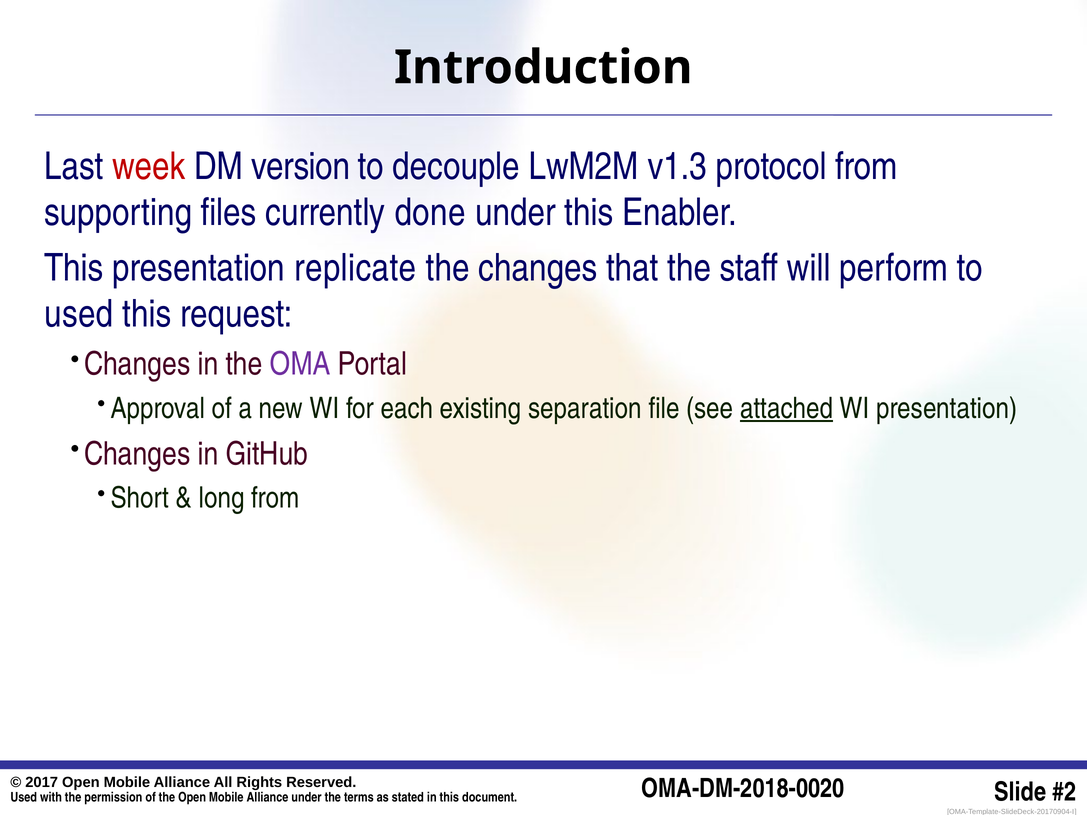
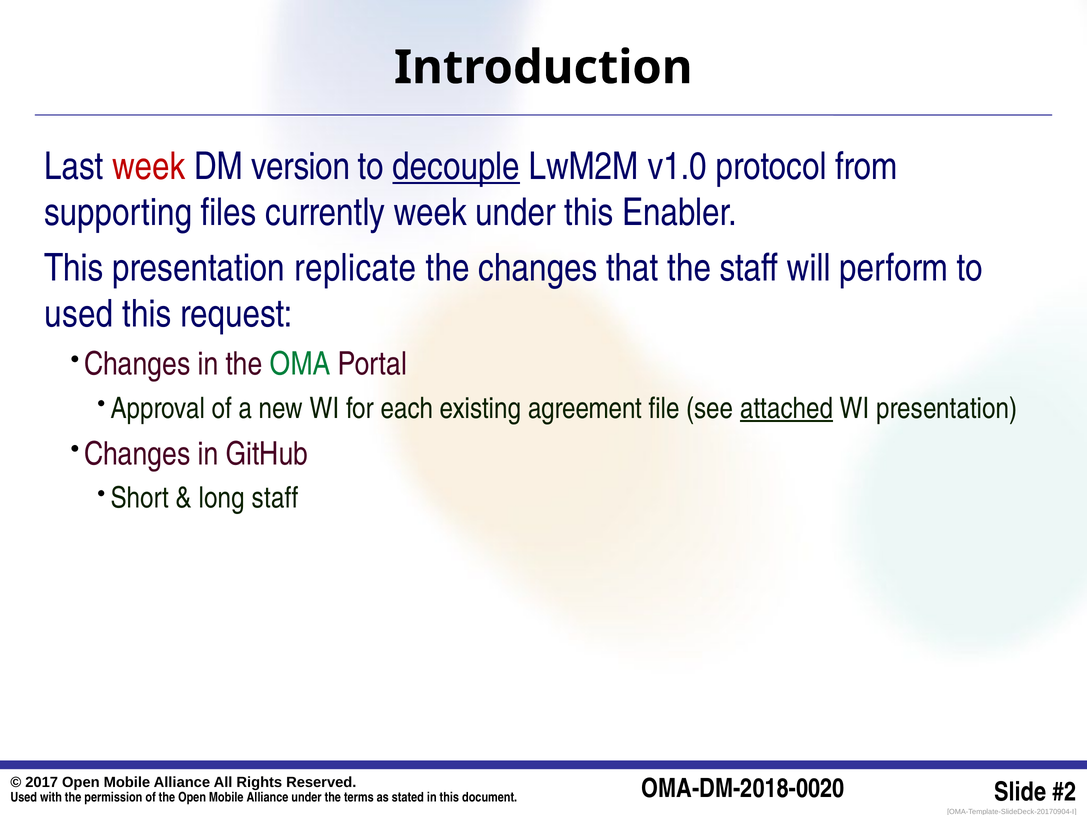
decouple underline: none -> present (456, 167)
v1.3: v1.3 -> v1.0 (677, 167)
currently done: done -> week (430, 213)
OMA colour: purple -> green (300, 364)
separation: separation -> agreement (585, 409)
long from: from -> staff (275, 498)
